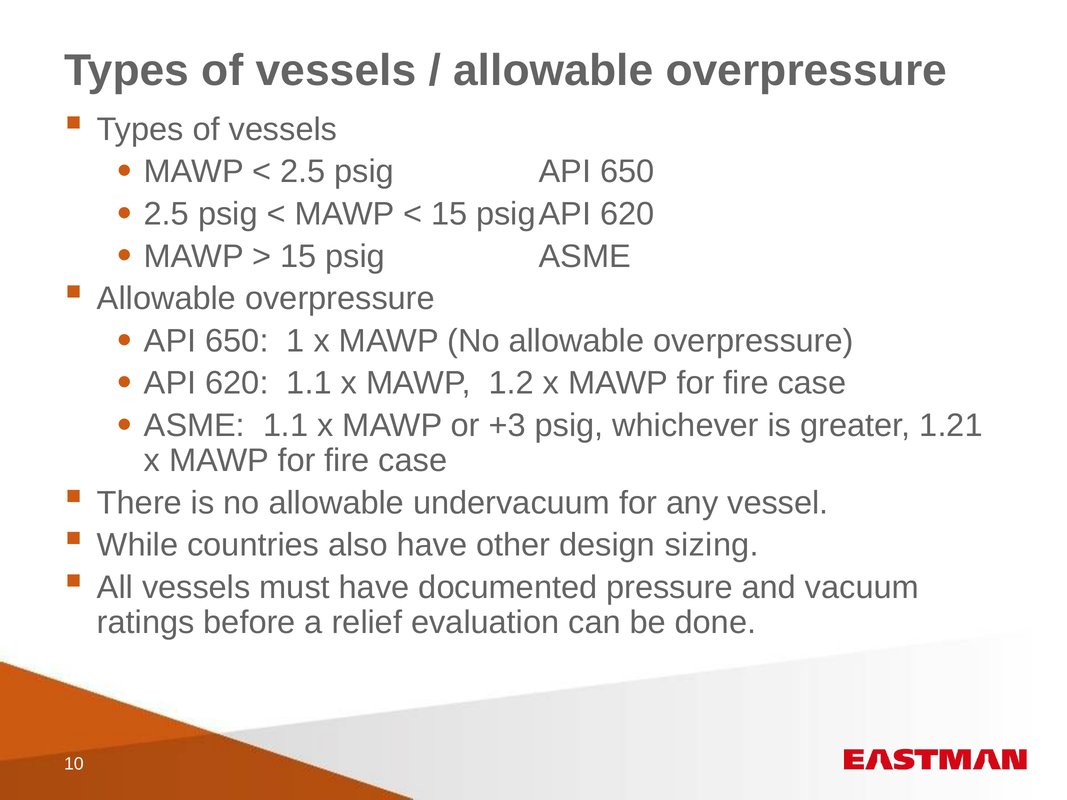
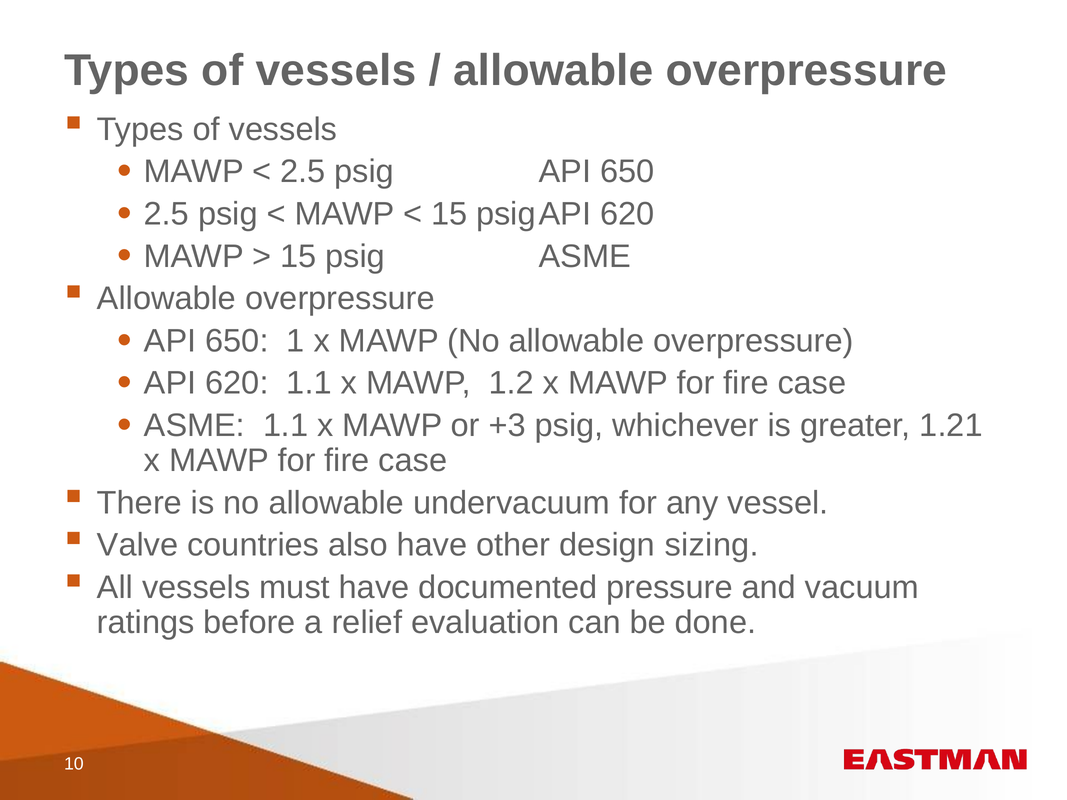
While: While -> Valve (138, 545)
